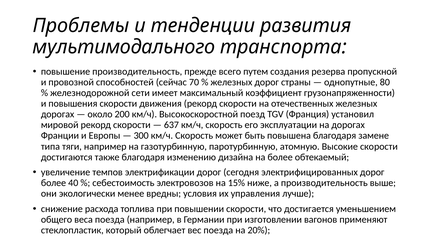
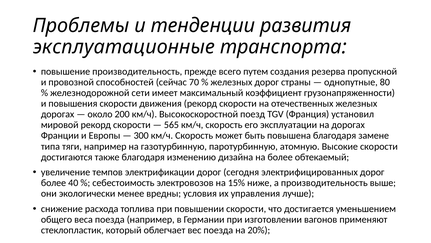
мультимодального: мультимодального -> эксплуатационные (124, 47)
637: 637 -> 565 (171, 125)
